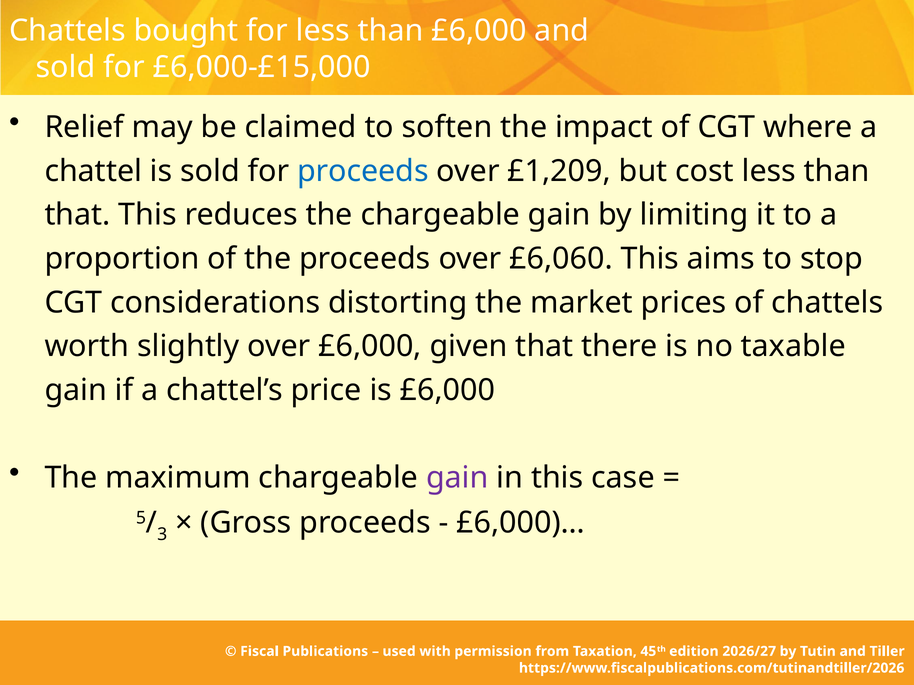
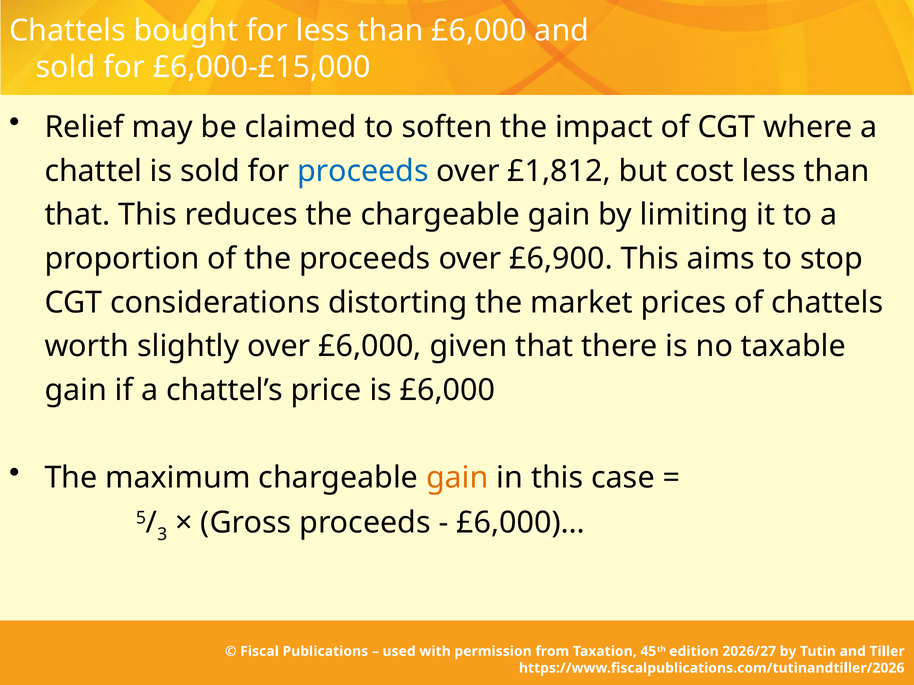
£1,209: £1,209 -> £1,812 (559, 171)
£6,060: £6,060 -> £6,900 (561, 259)
gain colour: purple -> orange (457, 478)
